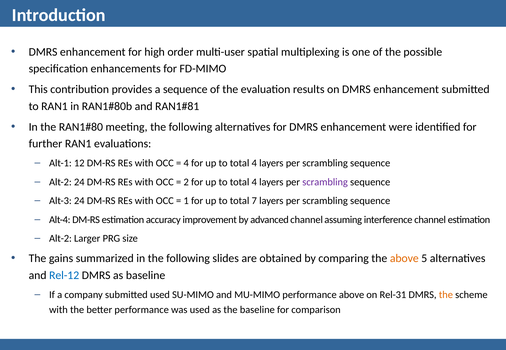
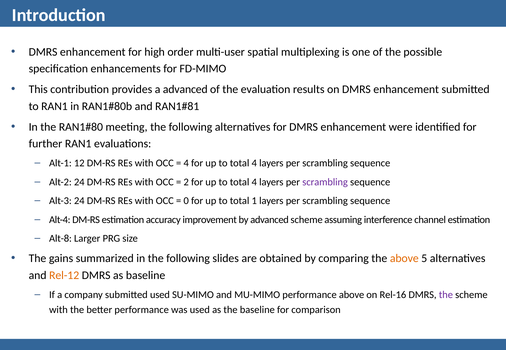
a sequence: sequence -> advanced (185, 89)
1: 1 -> 0 (186, 201)
7: 7 -> 1 (254, 201)
advanced channel: channel -> scheme (307, 220)
Alt-2: Alt-2 -> Alt-8 (60, 239)
Rel-12 colour: blue -> orange (64, 275)
Rel-31: Rel-31 -> Rel-16 (393, 295)
the colour: orange -> purple (446, 295)
